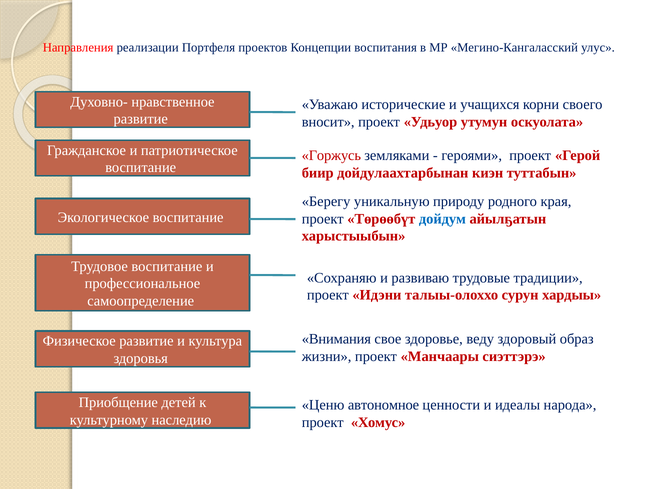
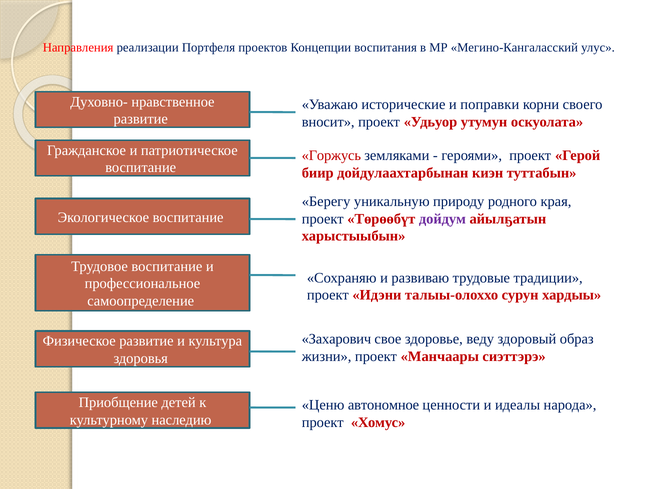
учащихся: учащихся -> поправки (490, 105)
дойдум colour: blue -> purple (442, 219)
Внимания: Внимания -> Захарович (336, 339)
